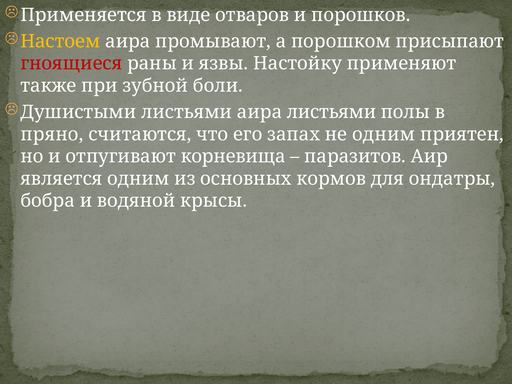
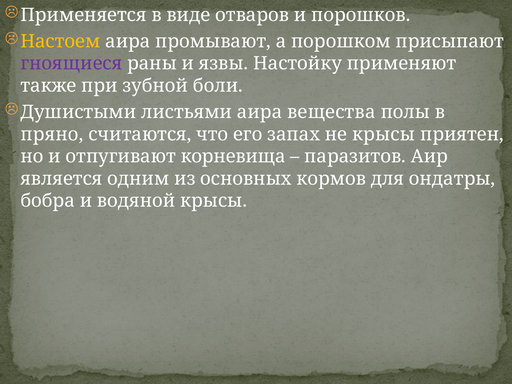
гноящиеся colour: red -> purple (71, 64)
аира листьями: листьями -> вещества (331, 112)
не одним: одним -> крысы (384, 134)
